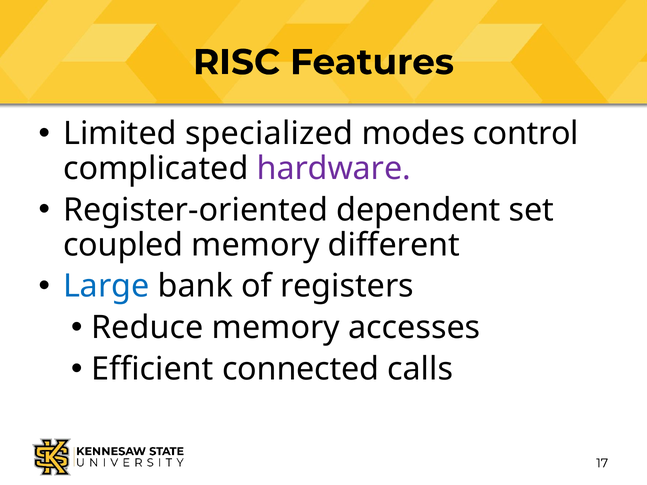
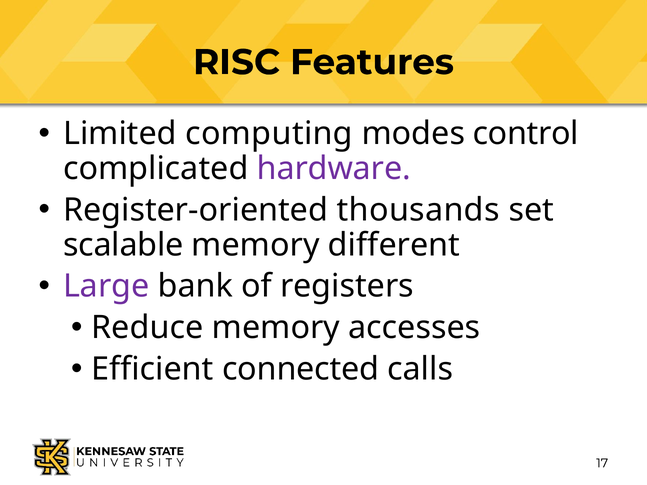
specialized: specialized -> computing (269, 134)
dependent: dependent -> thousands (418, 210)
coupled: coupled -> scalable (123, 245)
Large colour: blue -> purple (106, 286)
